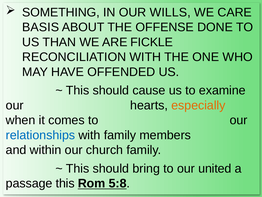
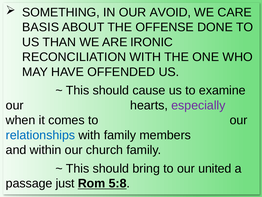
WILLS: WILLS -> AVOID (170, 12)
FICKLE: FICKLE -> IRONIC (152, 42)
especially colour: orange -> purple (198, 105)
passage this: this -> just (65, 183)
